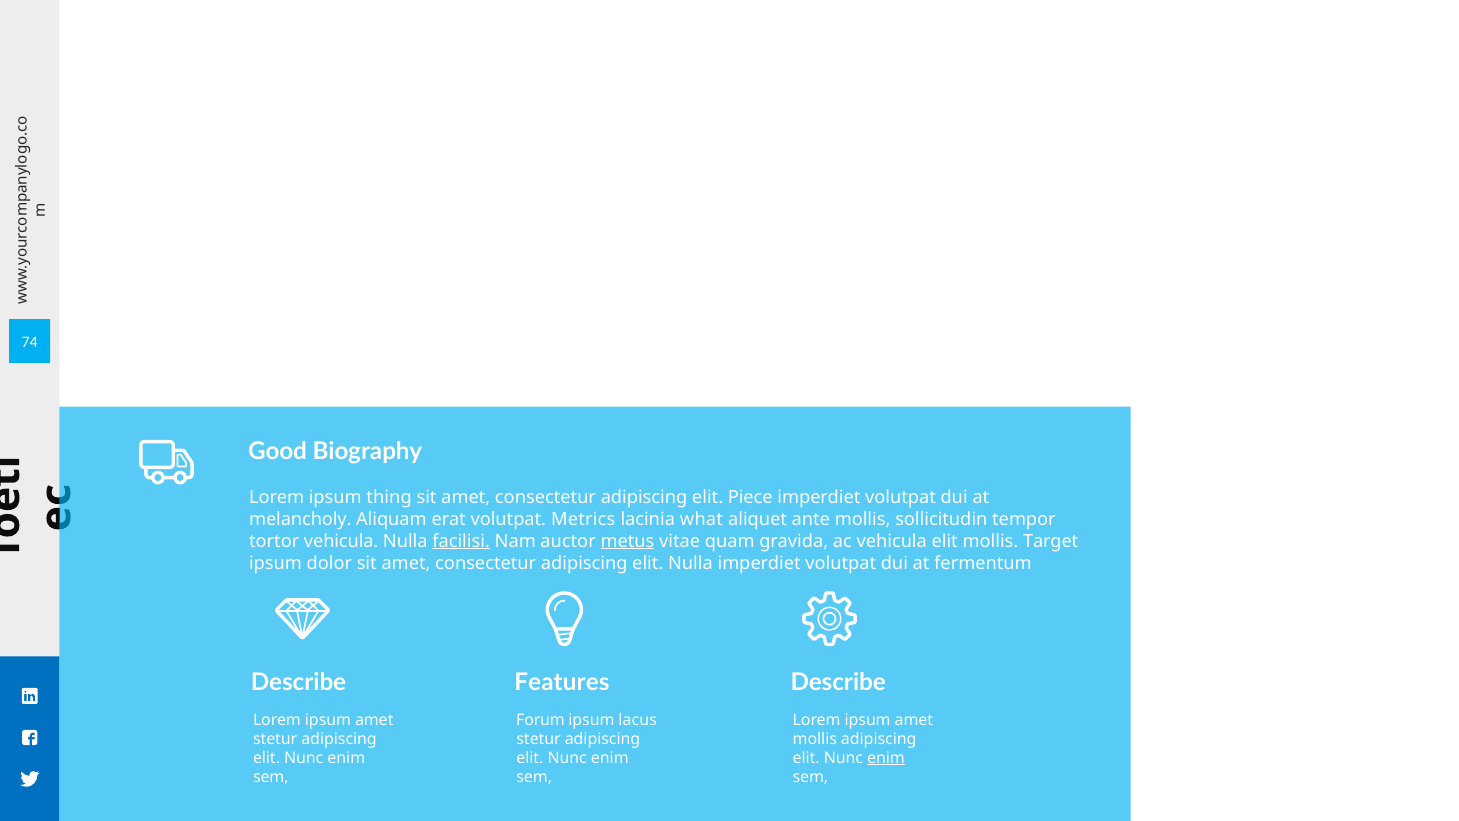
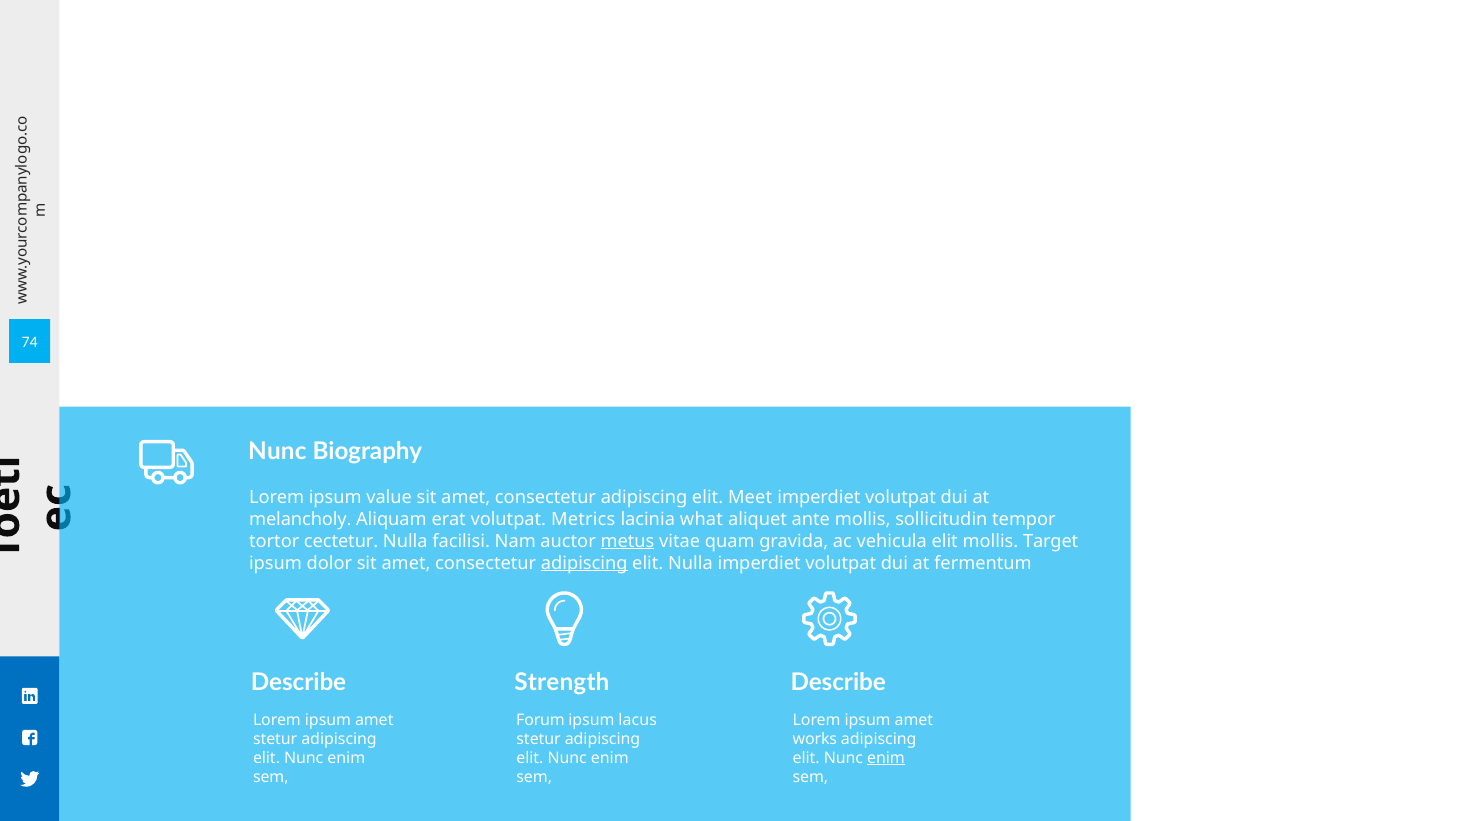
Good: Good -> Nunc (277, 452)
thing: thing -> value (389, 497)
Piece: Piece -> Meet (750, 497)
tortor vehicula: vehicula -> cectetur (341, 541)
facilisi underline: present -> none (461, 541)
adipiscing underline: none -> present (584, 563)
Features: Features -> Strength (562, 683)
mollis: mollis -> works (815, 739)
